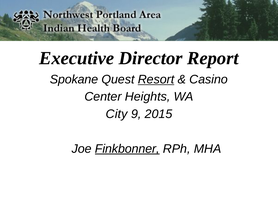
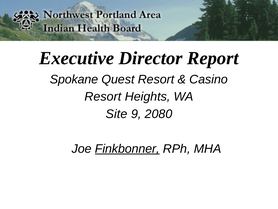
Resort underline: present -> none (156, 79)
Center: Center -> Resort (103, 96)
City: City -> Site (117, 114)
2015: 2015 -> 2080 (159, 114)
